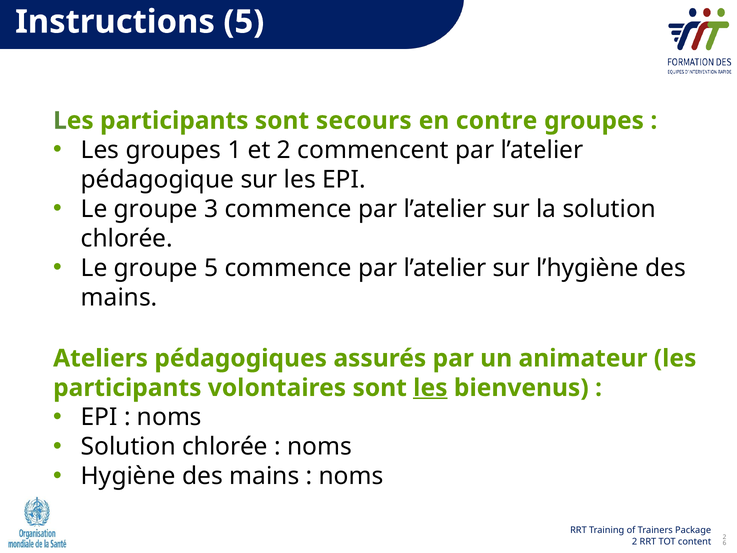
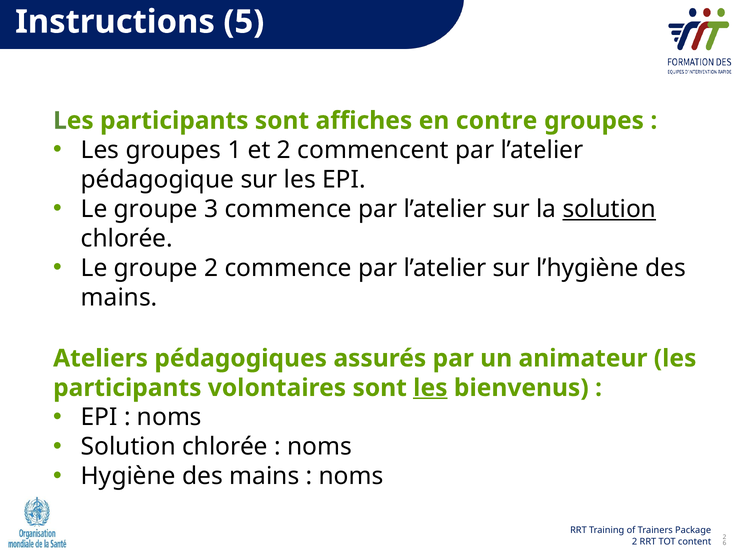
secours: secours -> affiches (364, 121)
solution underline: none -> present (609, 209)
groupe 5: 5 -> 2 (211, 268)
